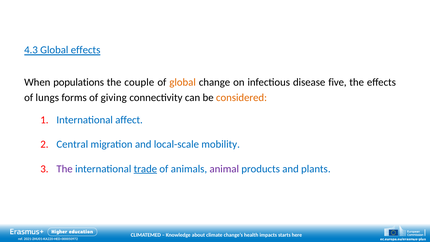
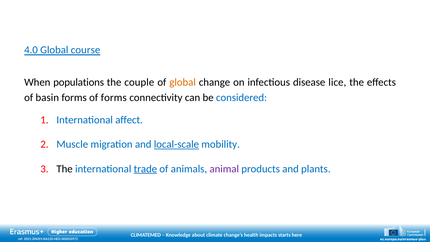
4.3: 4.3 -> 4.0 (31, 50)
Global effects: effects -> course (86, 50)
five: five -> lice (337, 82)
lungs: lungs -> basin (47, 98)
of giving: giving -> forms (114, 98)
considered colour: orange -> blue (242, 98)
Central: Central -> Muscle (72, 144)
local-scale underline: none -> present (176, 144)
The colour: purple -> black (65, 169)
